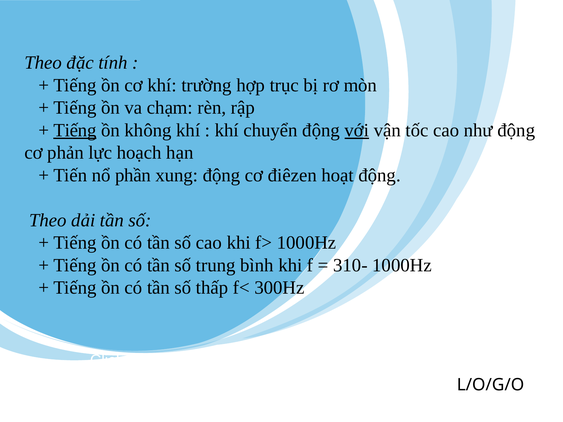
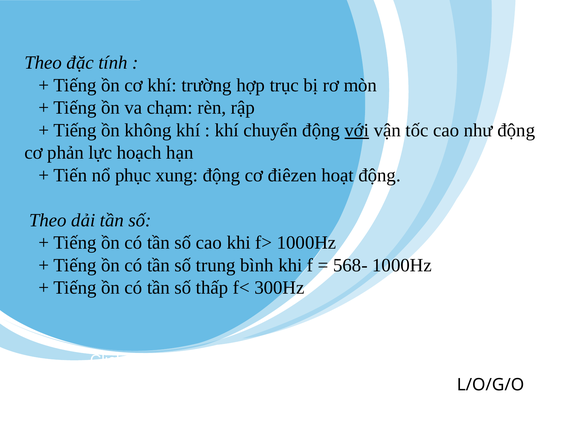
Tiếng underline: present -> none (75, 130)
phần: phần -> phục (133, 175)
310-: 310- -> 568- (350, 265)
